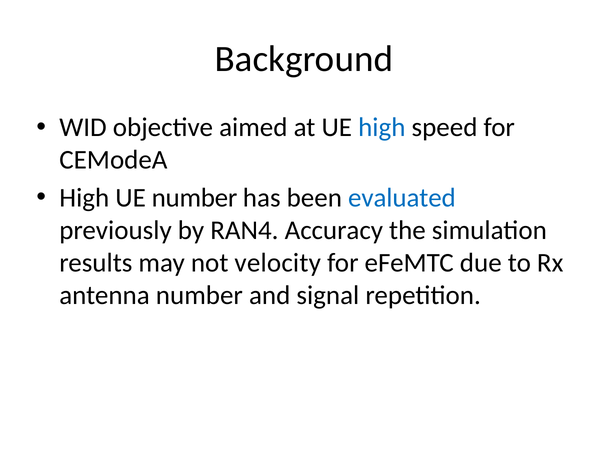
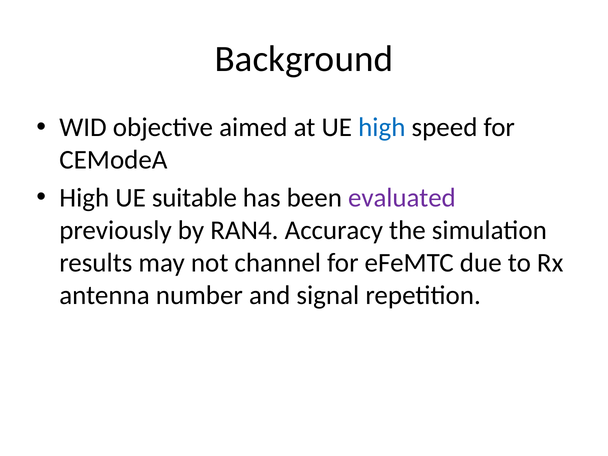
UE number: number -> suitable (194, 198)
evaluated colour: blue -> purple (402, 198)
velocity: velocity -> channel (278, 263)
